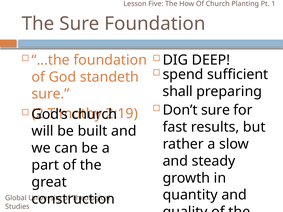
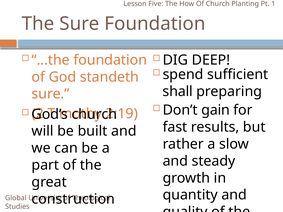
Don’t sure: sure -> gain (216, 110)
